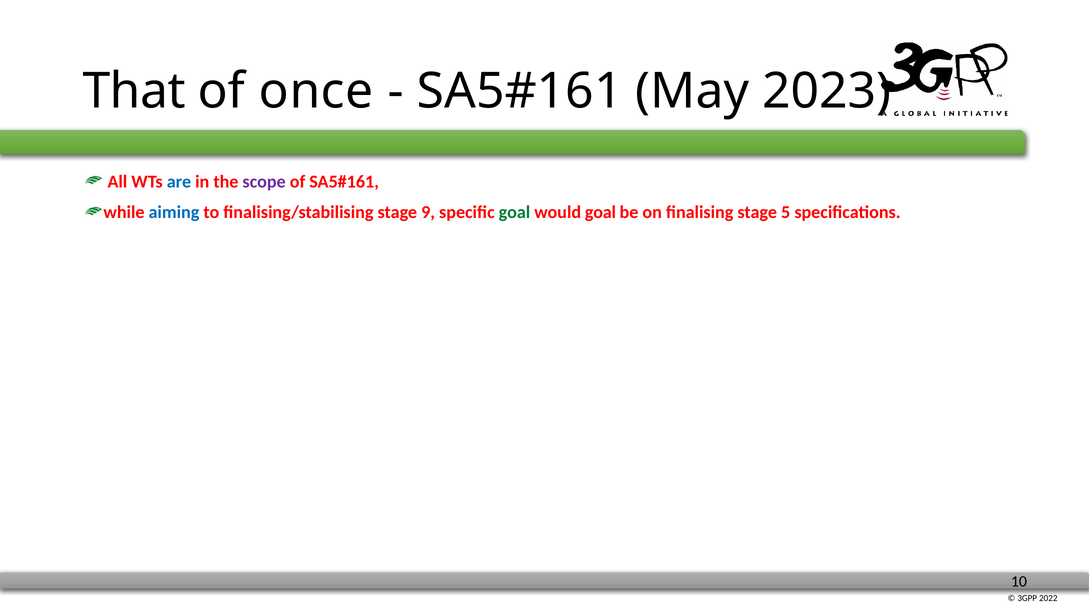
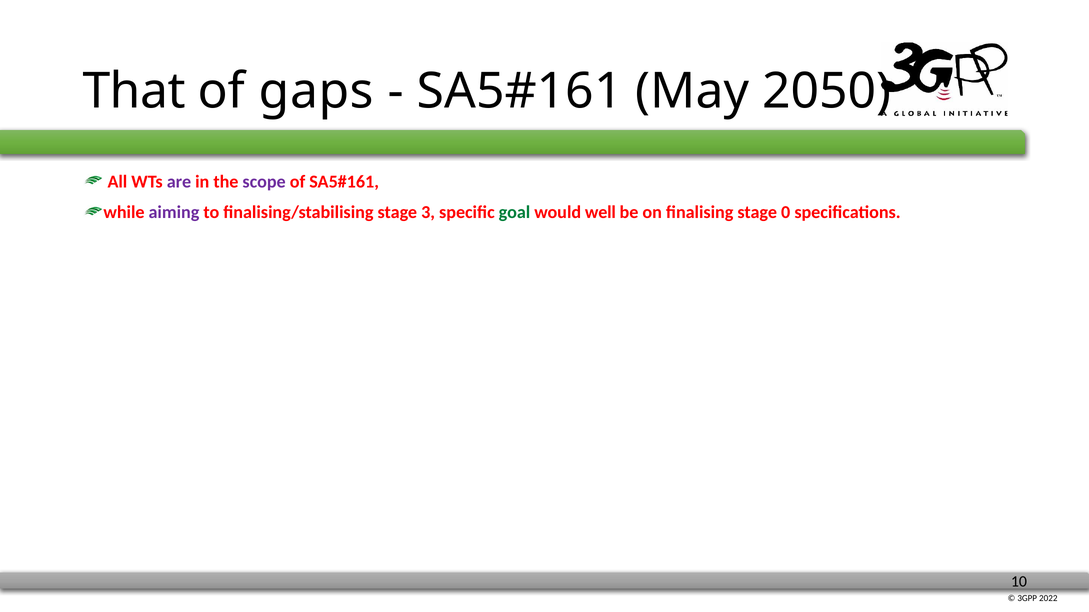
once: once -> gaps (316, 91)
2023: 2023 -> 2050 (827, 91)
are colour: blue -> purple (179, 182)
aiming colour: blue -> purple (174, 213)
9: 9 -> 3 (428, 213)
would goal: goal -> well (600, 213)
5: 5 -> 0 (786, 213)
